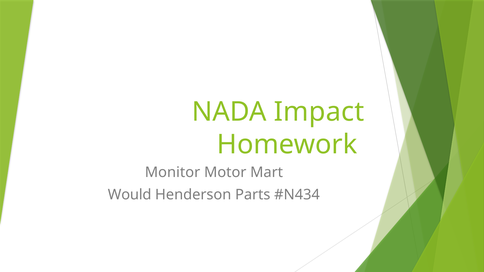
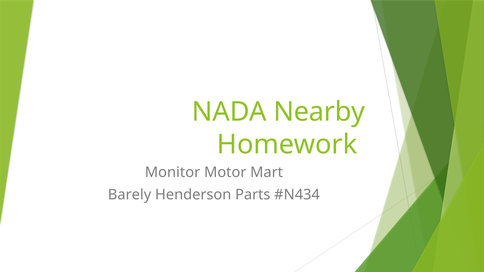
Impact: Impact -> Nearby (319, 112)
Would: Would -> Barely (130, 195)
